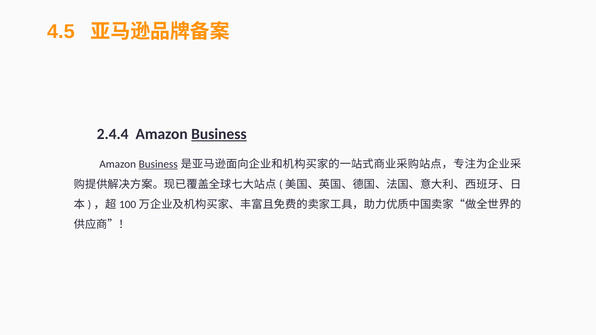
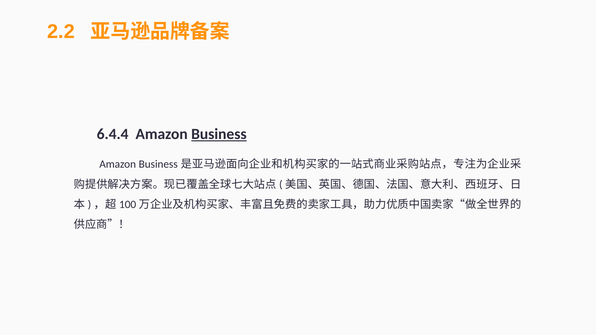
4.5: 4.5 -> 2.2 (61, 32)
2.4.4: 2.4.4 -> 6.4.4 (113, 134)
Business underline: present -> none (158, 164)
